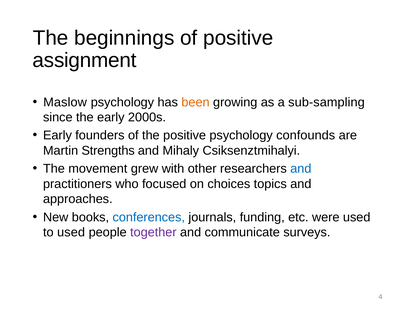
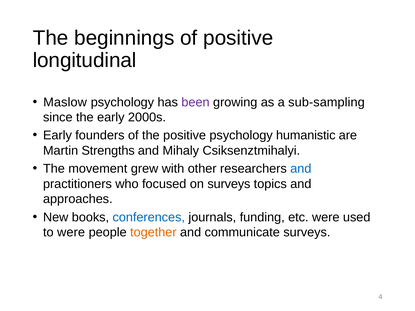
assignment: assignment -> longitudinal (85, 61)
been colour: orange -> purple (196, 102)
confounds: confounds -> humanistic (306, 136)
on choices: choices -> surveys (229, 184)
to used: used -> were (71, 233)
together colour: purple -> orange (153, 233)
